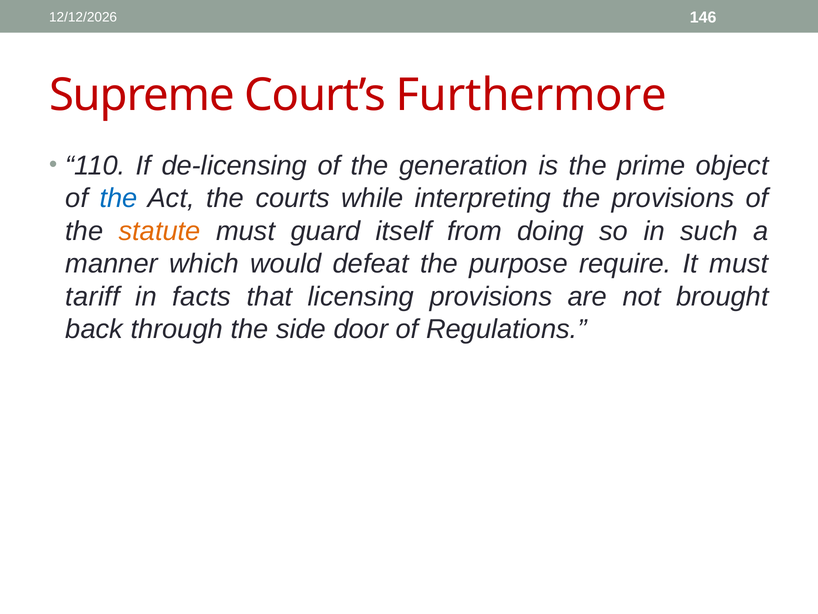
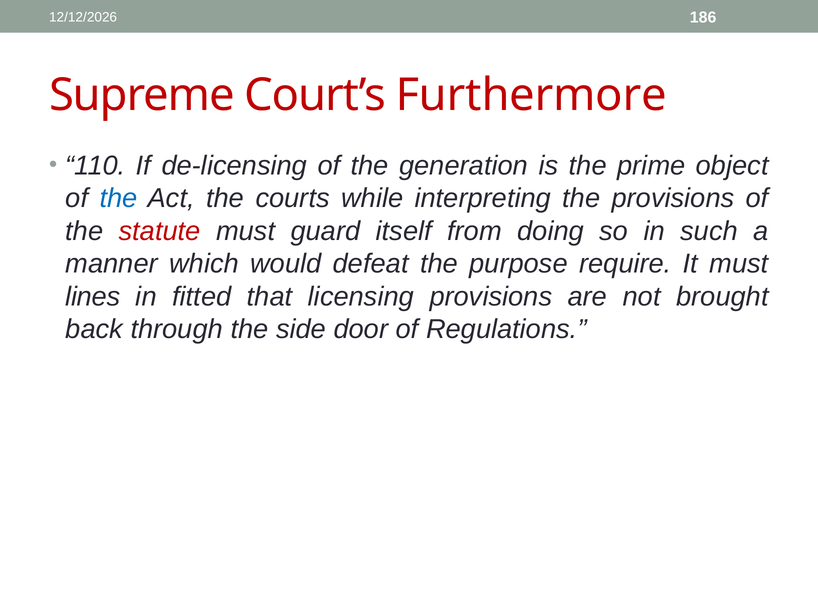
146: 146 -> 186 (703, 17)
statute colour: orange -> red (160, 231)
tariff: tariff -> lines (93, 296)
facts: facts -> fitted (202, 296)
